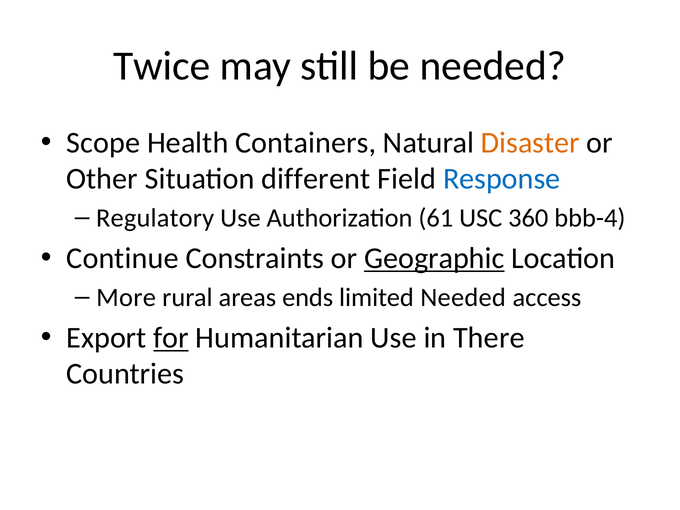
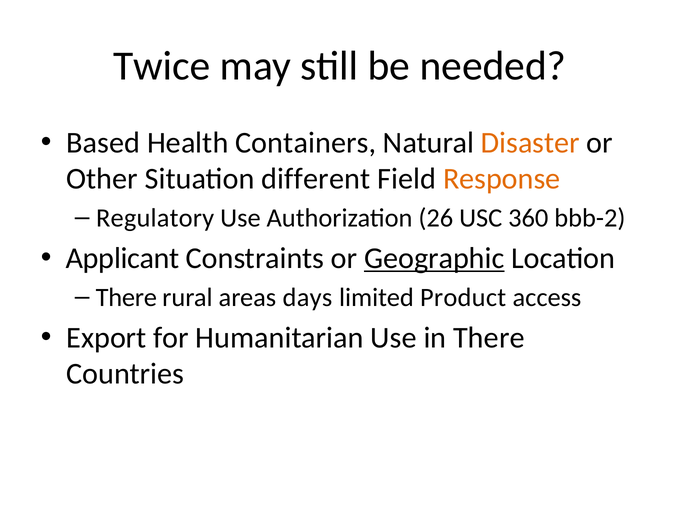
Scope: Scope -> Based (103, 143)
Response colour: blue -> orange (502, 179)
61: 61 -> 26 (436, 218)
bbb-4: bbb-4 -> bbb-2 (590, 218)
Continue: Continue -> Applicant (123, 258)
More: More -> There (126, 297)
ends: ends -> days (307, 297)
limited Needed: Needed -> Product (463, 297)
for underline: present -> none (171, 338)
